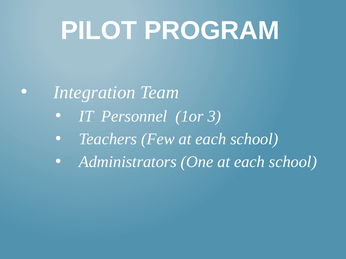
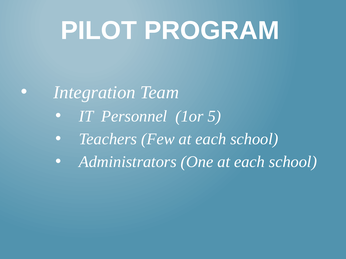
3: 3 -> 5 (214, 116)
